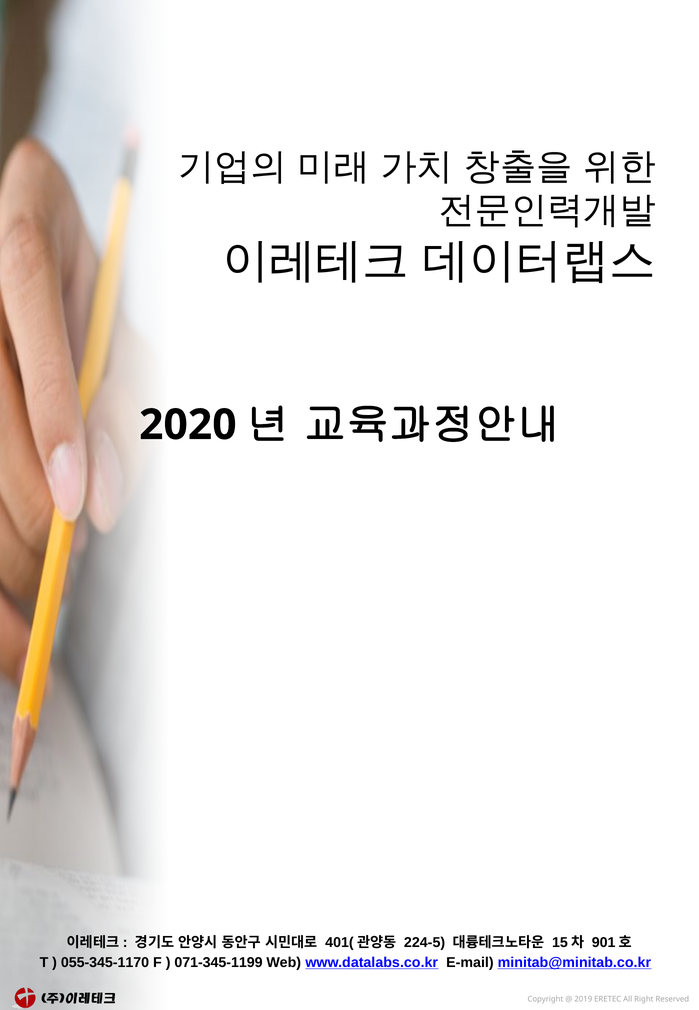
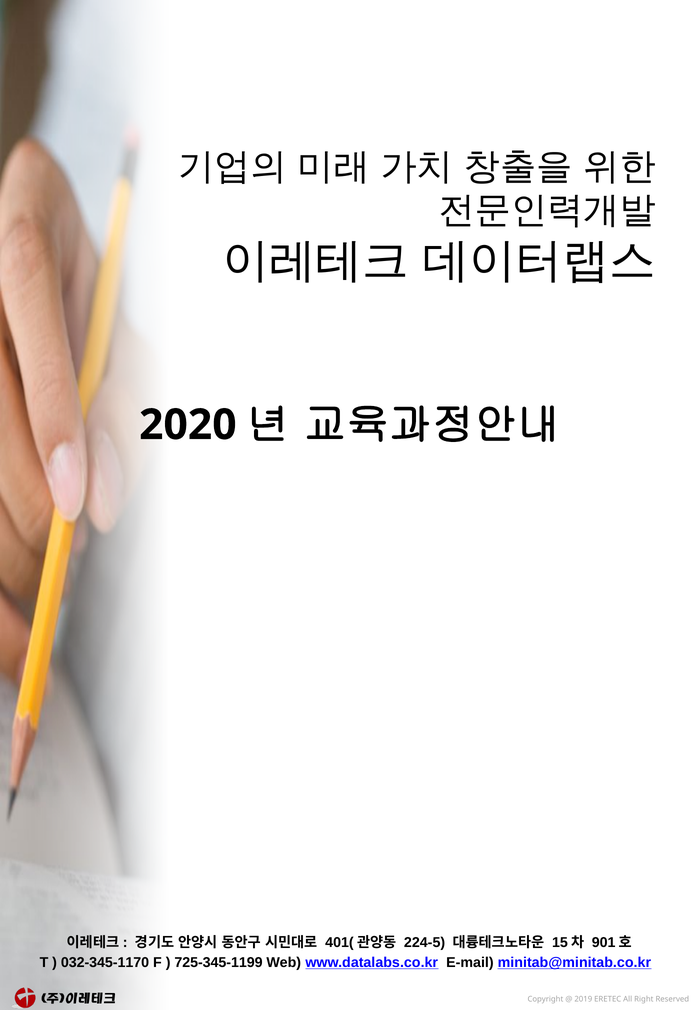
055-345-1170: 055-345-1170 -> 032-345-1170 (105, 962)
071-345-1199: 071-345-1199 -> 725-345-1199 (219, 962)
